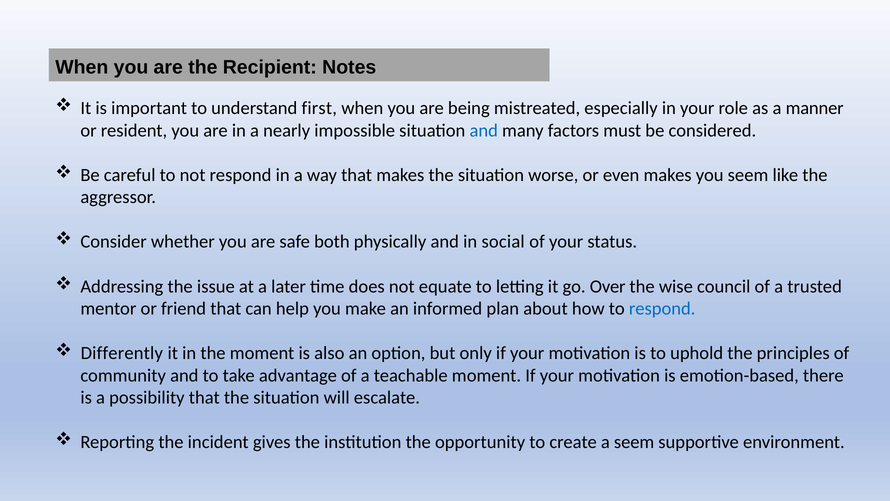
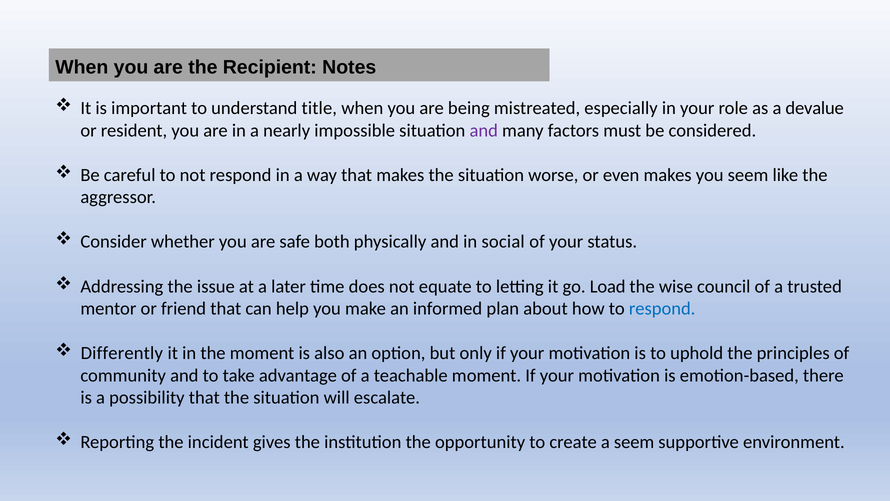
first: first -> title (319, 108)
manner: manner -> devalue (815, 108)
and colour: blue -> purple (484, 130)
Over: Over -> Load (608, 286)
